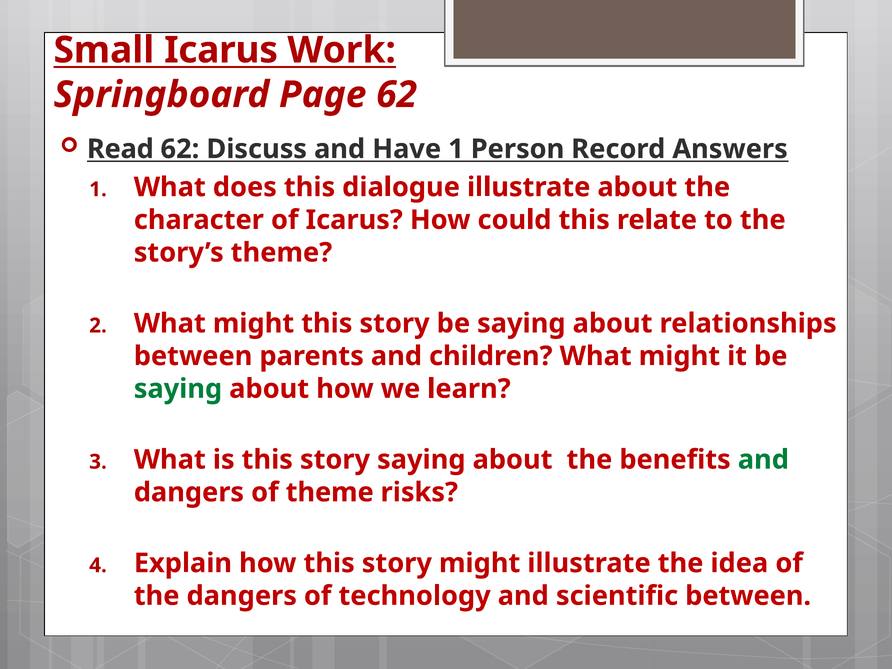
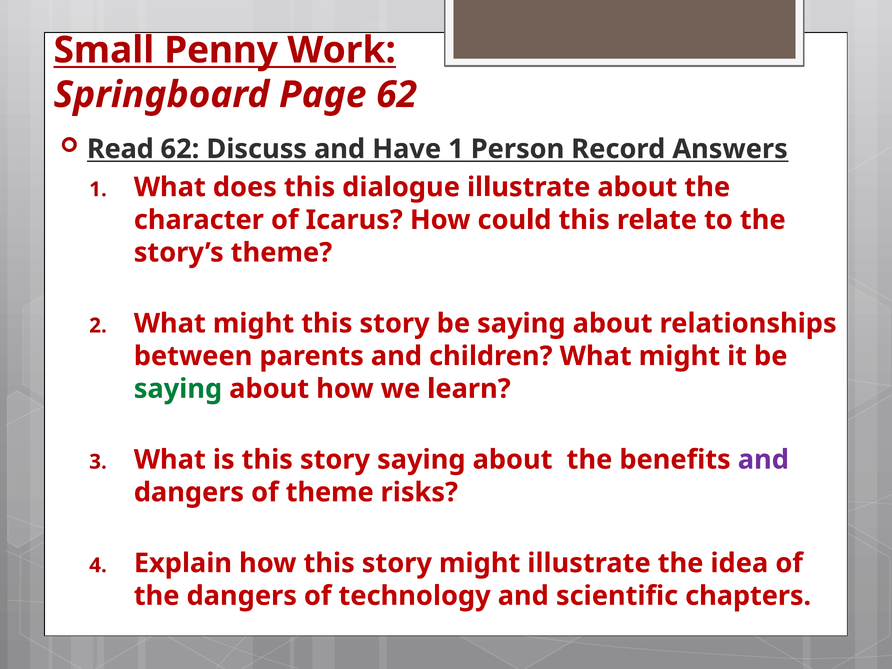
Small Icarus: Icarus -> Penny (221, 50)
and colour: green -> purple (763, 460)
scientific between: between -> chapters (748, 596)
